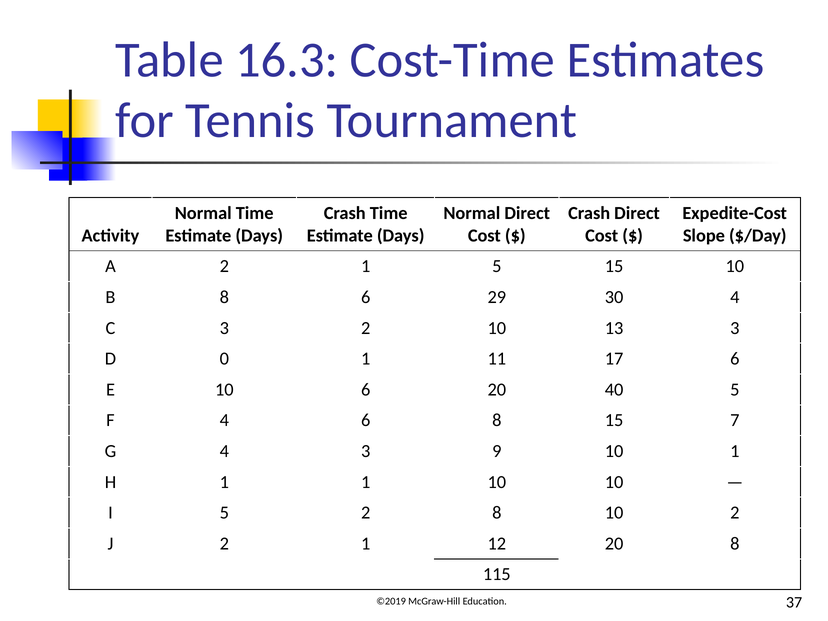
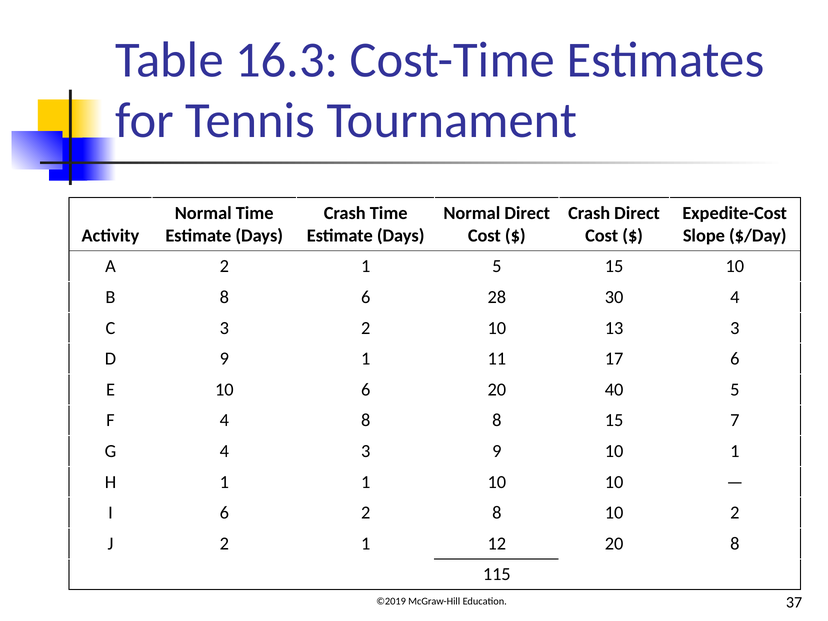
29: 29 -> 28 (497, 297)
D 0: 0 -> 9 (224, 359)
4 6: 6 -> 8 (366, 420)
I 5: 5 -> 6 (224, 513)
